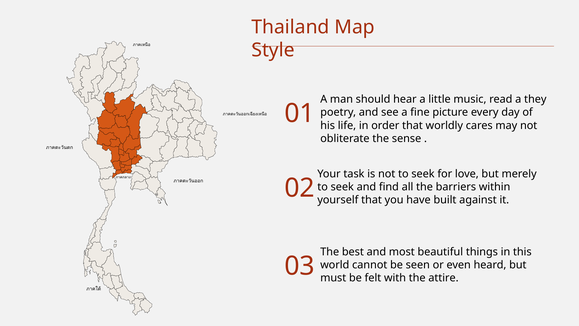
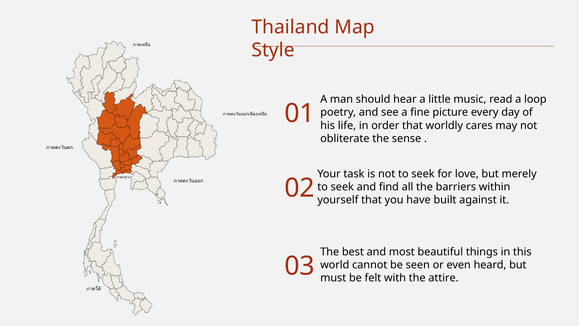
they: they -> loop (535, 99)
